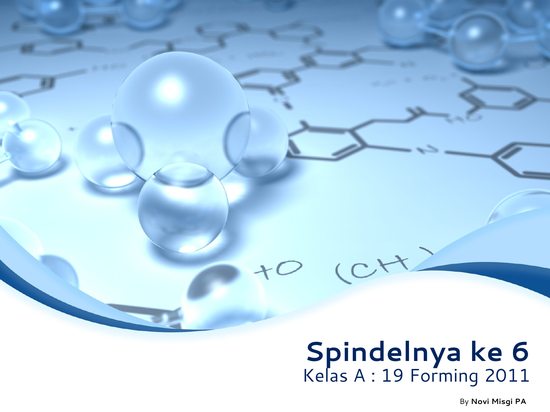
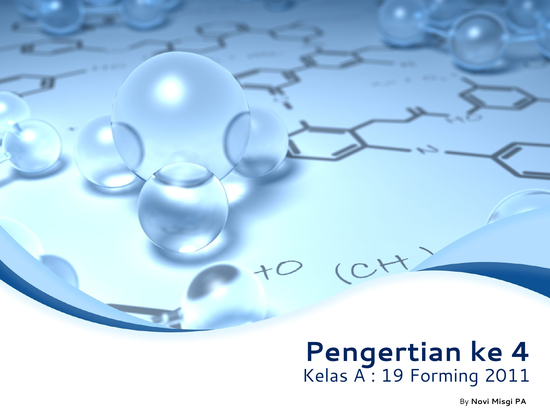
Spindelnya: Spindelnya -> Pengertian (383, 352)
6: 6 -> 4 (521, 352)
